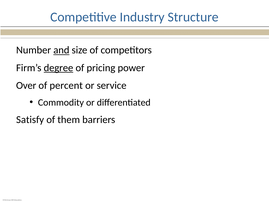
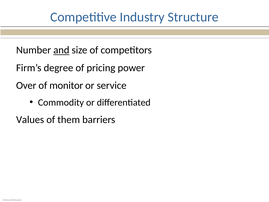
degree underline: present -> none (58, 68)
percent: percent -> monitor (66, 85)
Satisfy: Satisfy -> Values (30, 120)
